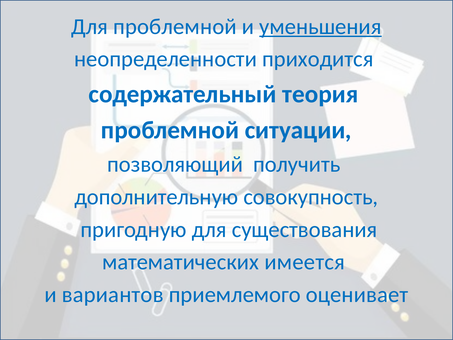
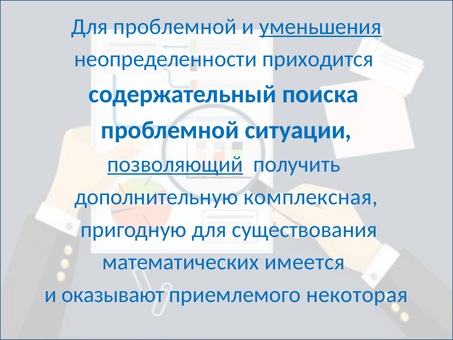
теория: теория -> поиска (320, 94)
позволяющий underline: none -> present (175, 164)
совокупность: совокупность -> комплексная (311, 197)
вариантов: вариантов -> оказывают (113, 295)
оценивает: оценивает -> некоторая (357, 295)
